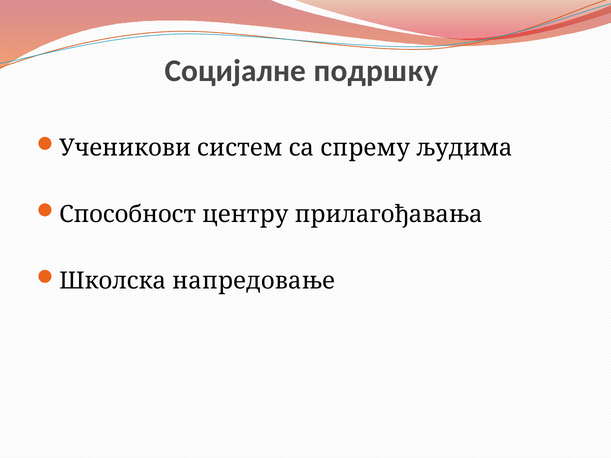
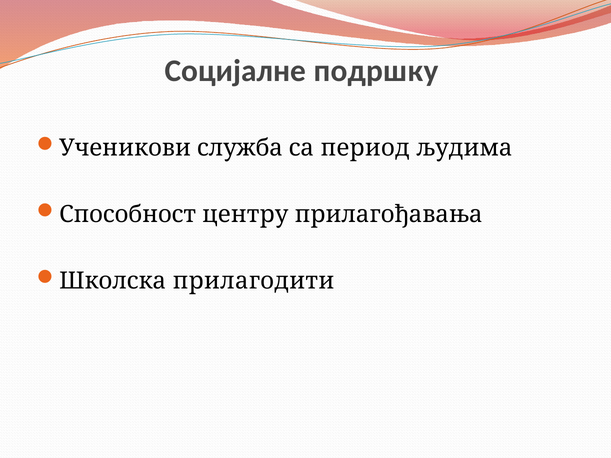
систем: систем -> служба (240, 148)
спрему: спрему -> период (365, 148)
напредовање: напредовање -> прилагодити (254, 281)
